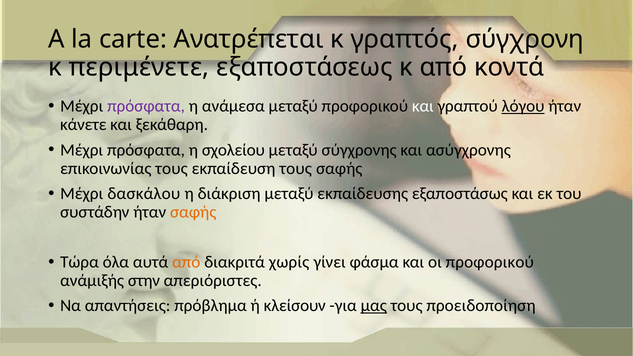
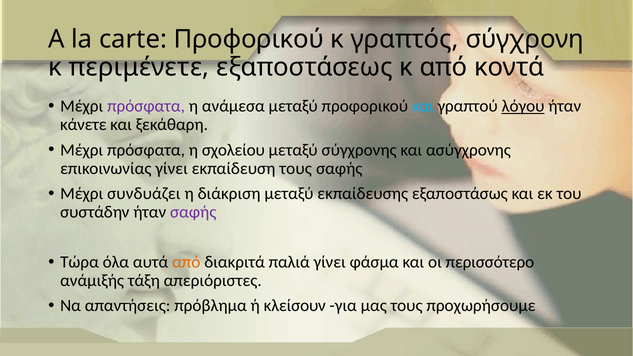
carte Ανατρέπεται: Ανατρέπεται -> Προφορικού (249, 39)
και colour: white -> light blue (423, 106)
επικοινωνίας τους: τους -> γίνει (172, 168)
δασκάλου: δασκάλου -> συνδυάζει (144, 194)
σαφής colour: orange -> purple (193, 212)
χωρίς: χωρίς -> παλιά (289, 262)
οι προφορικού: προφορικού -> περισσότερο (490, 262)
στην: στην -> τάξη (144, 281)
μας underline: present -> none (374, 306)
προειδοποίηση: προειδοποίηση -> προχωρήσουμε (481, 306)
